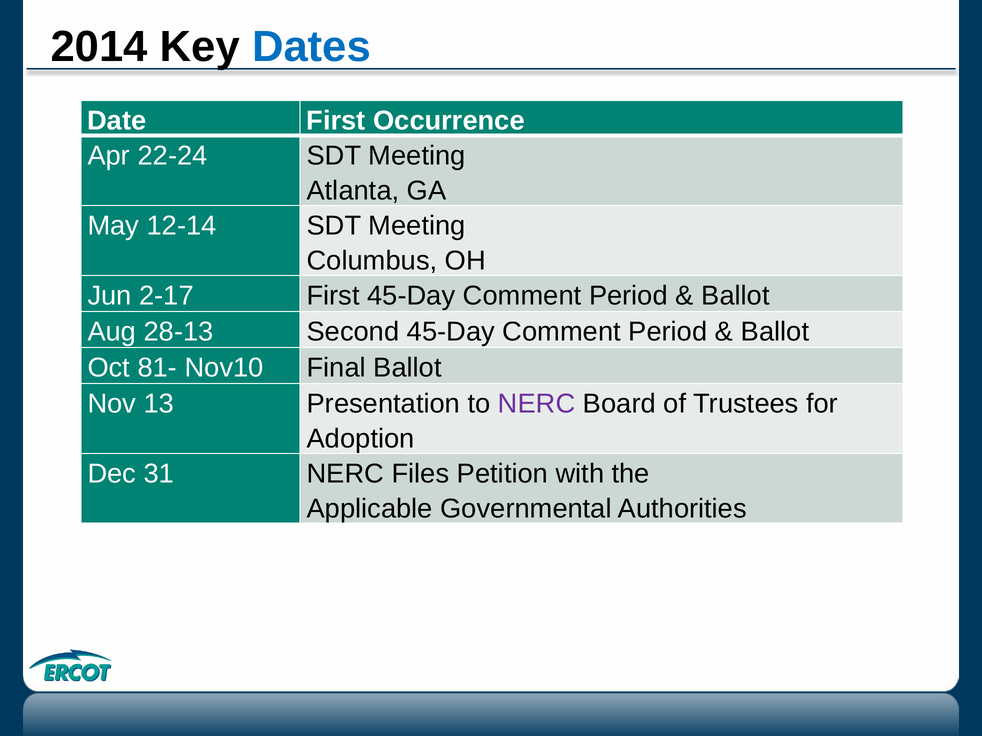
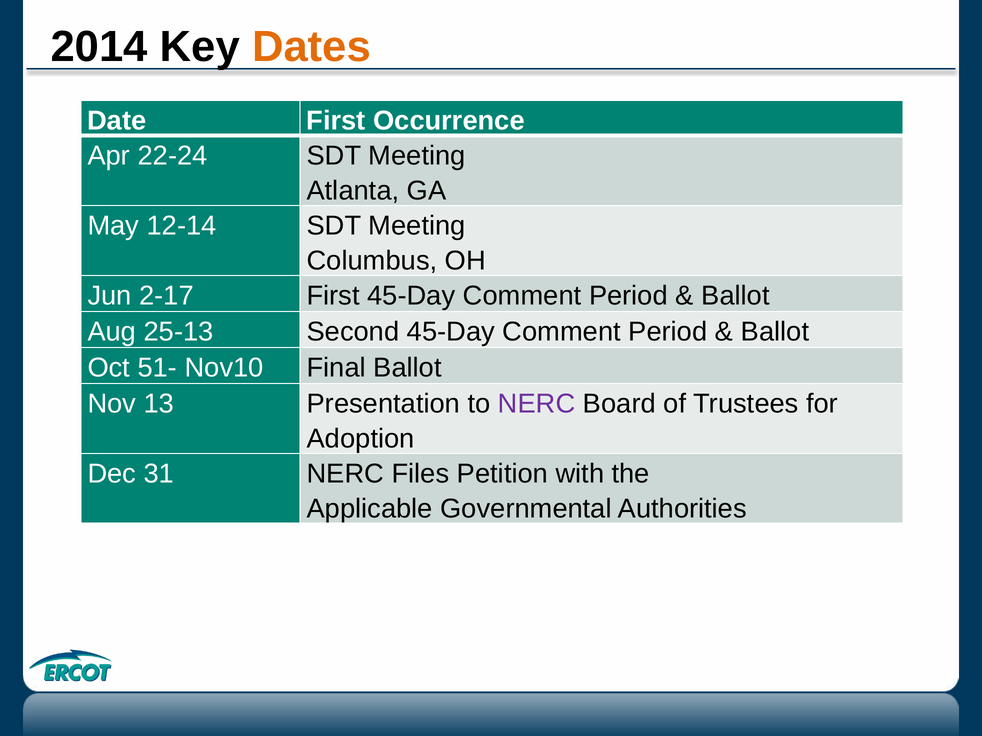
Dates colour: blue -> orange (312, 47)
28-13: 28-13 -> 25-13 (179, 332)
81-: 81- -> 51- (157, 368)
